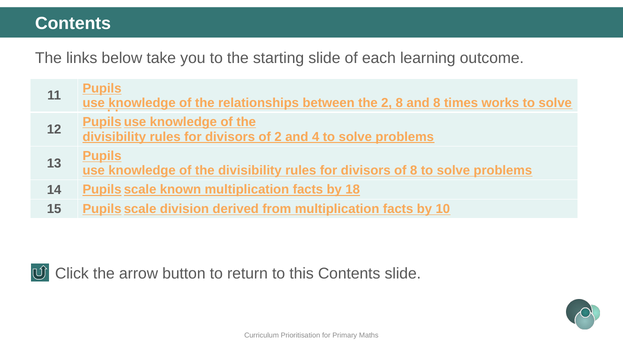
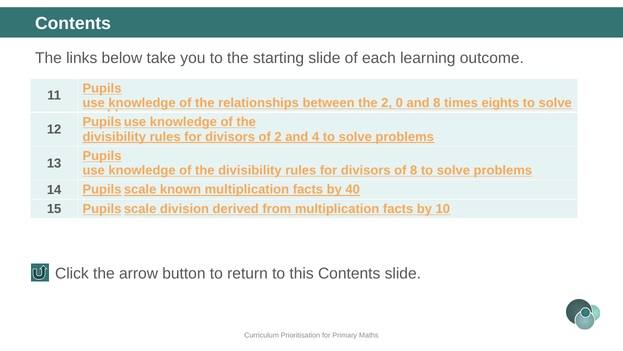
2 8: 8 -> 0 (399, 103)
works: works -> eights (500, 103)
18: 18 -> 40 (353, 189)
